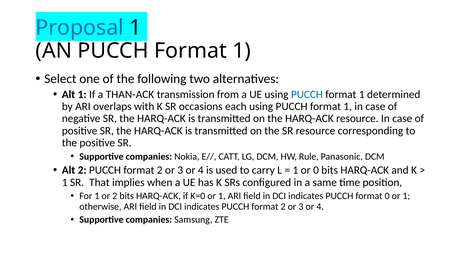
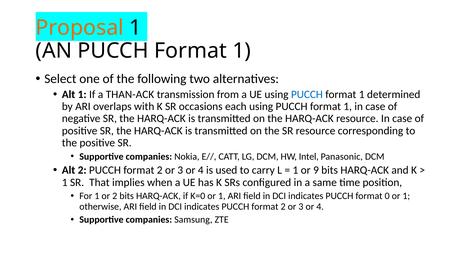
Proposal colour: blue -> orange (80, 28)
Rule: Rule -> Intel (309, 156)
or 0: 0 -> 9 (316, 170)
